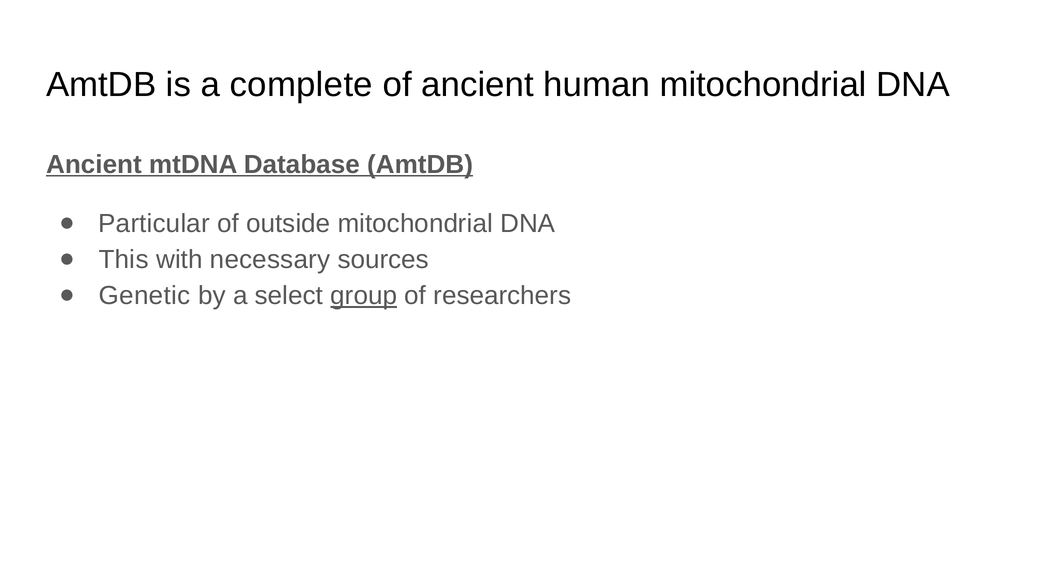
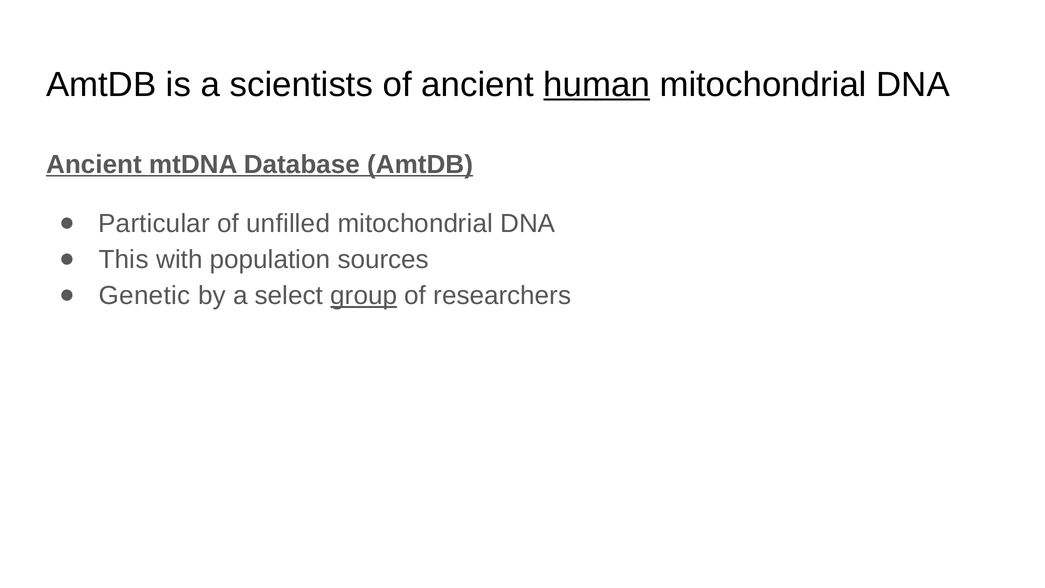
complete: complete -> scientists (301, 85)
human underline: none -> present (597, 85)
outside: outside -> unfilled (288, 224)
necessary: necessary -> population (270, 260)
